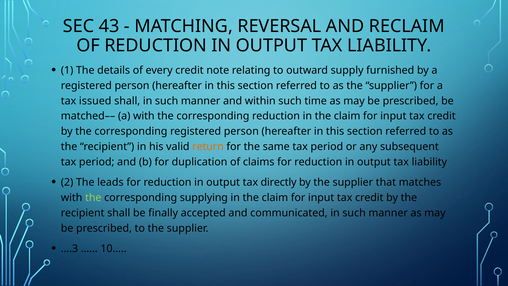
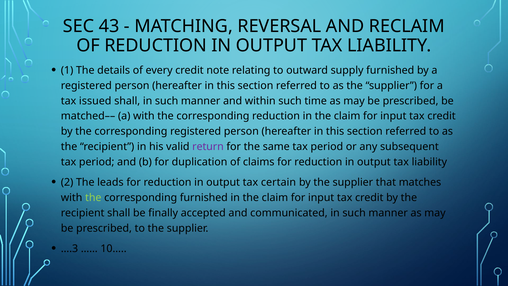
return colour: orange -> purple (208, 147)
directly: directly -> certain (278, 182)
corresponding supplying: supplying -> furnished (204, 198)
